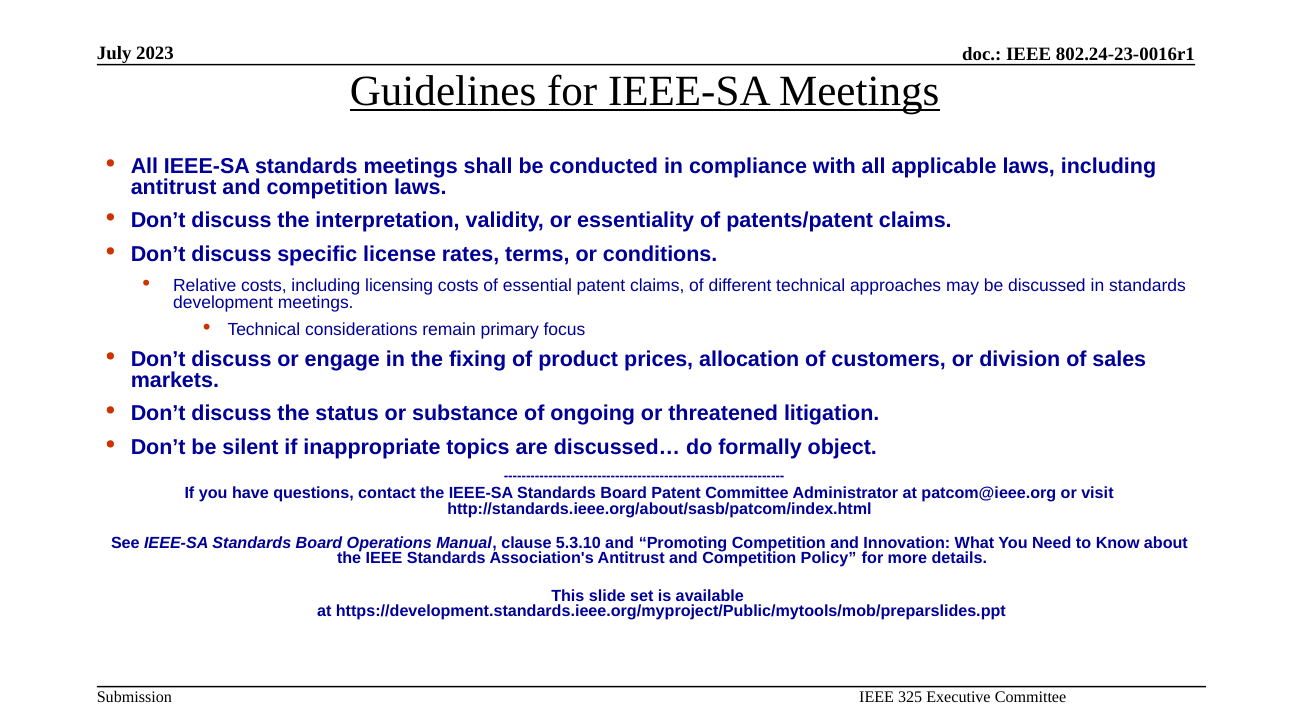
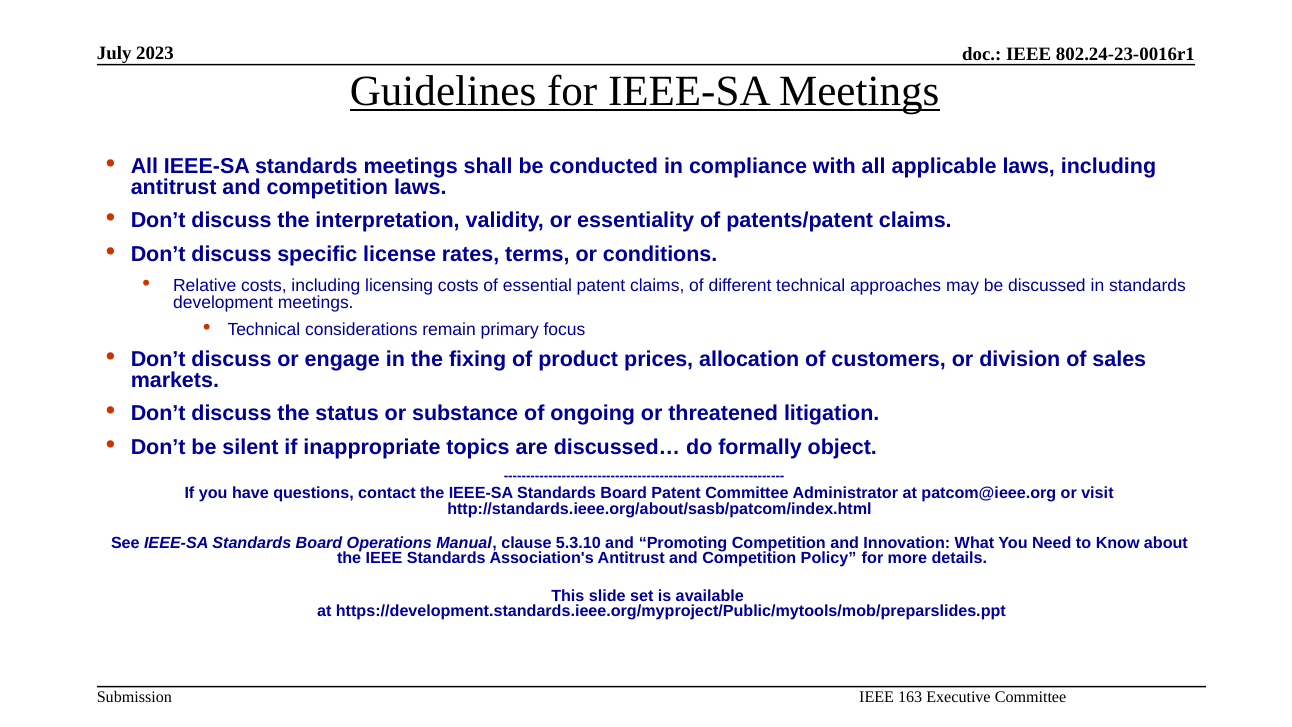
325: 325 -> 163 (910, 697)
